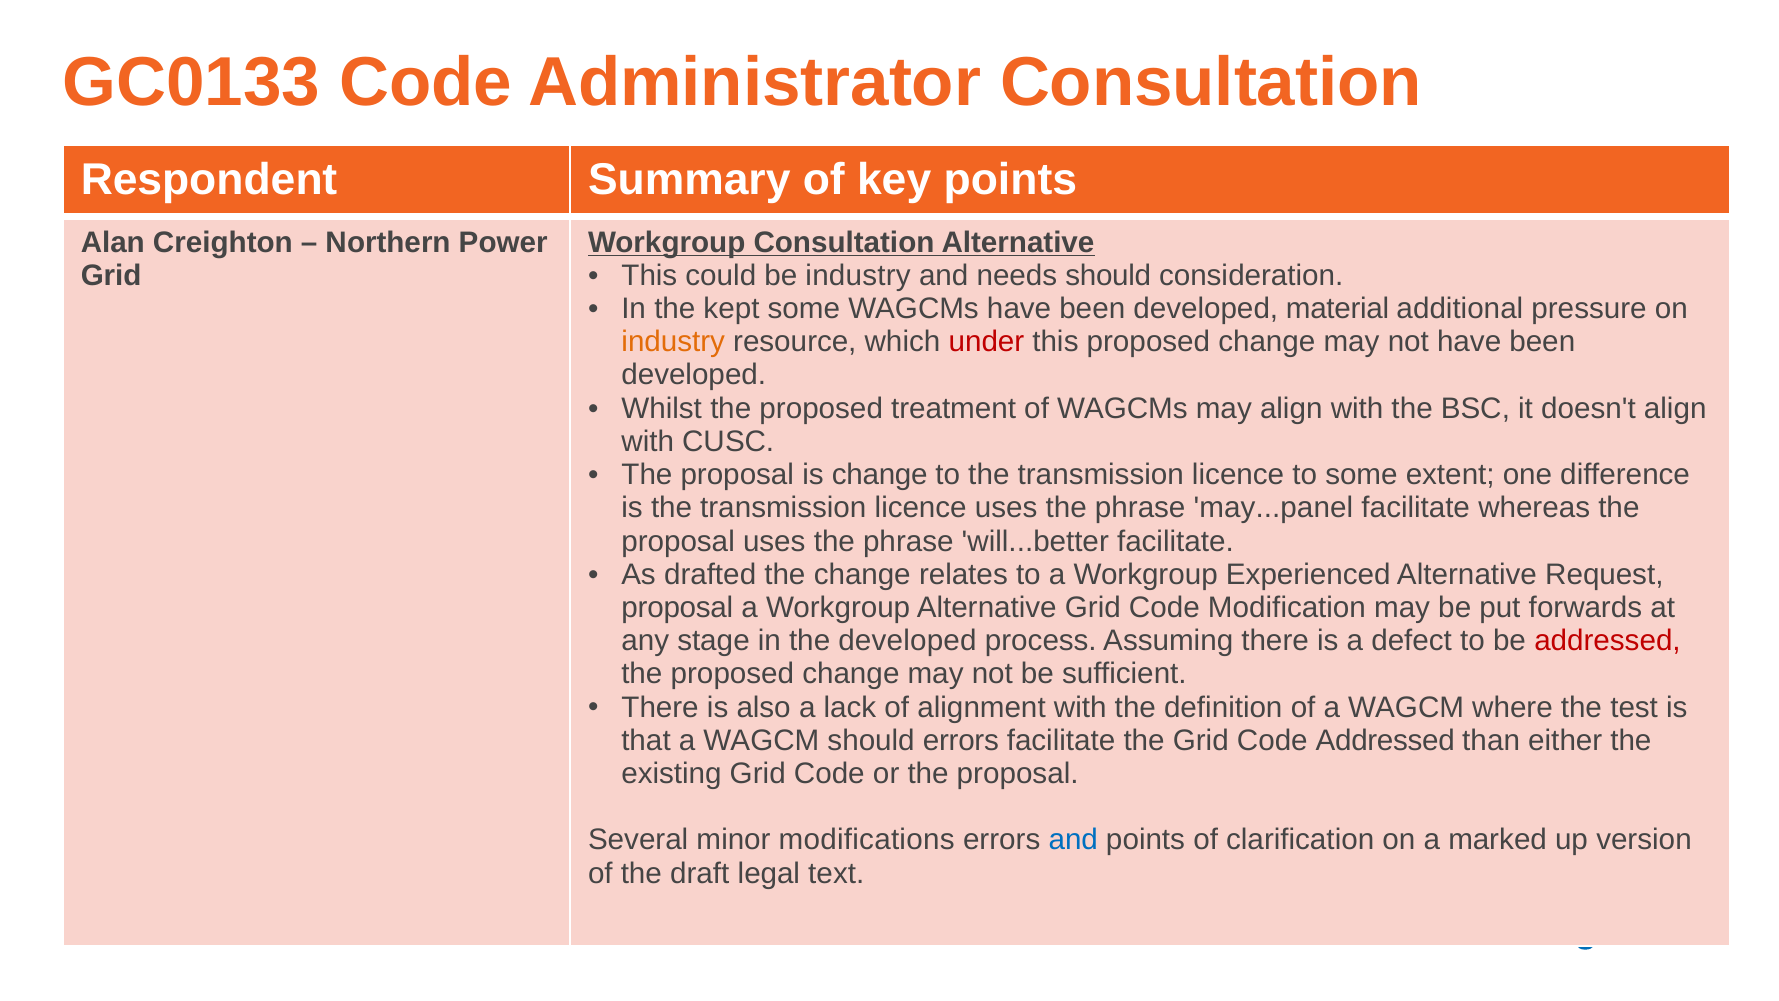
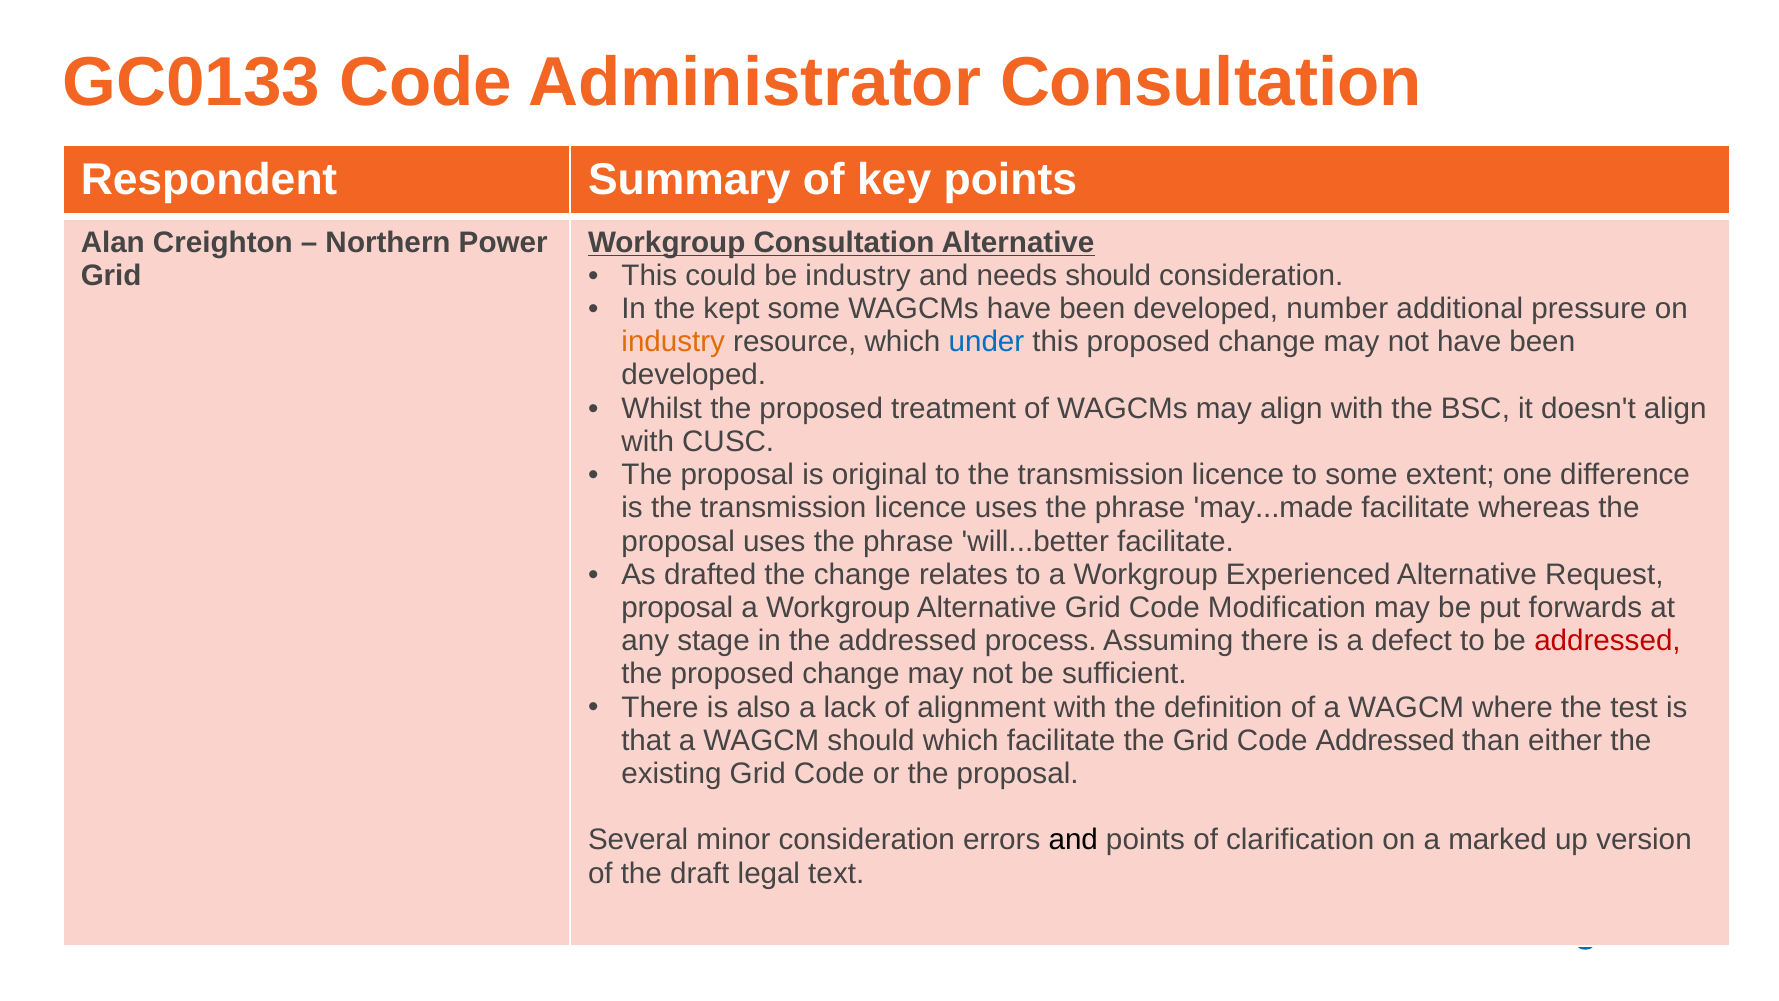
material: material -> number (1337, 309)
under colour: red -> blue (986, 342)
is change: change -> original (880, 475)
may...panel: may...panel -> may...made (1274, 508)
the developed: developed -> addressed (908, 641)
should errors: errors -> which (961, 740)
minor modifications: modifications -> consideration (867, 840)
and colour: blue -> black (1073, 840)
